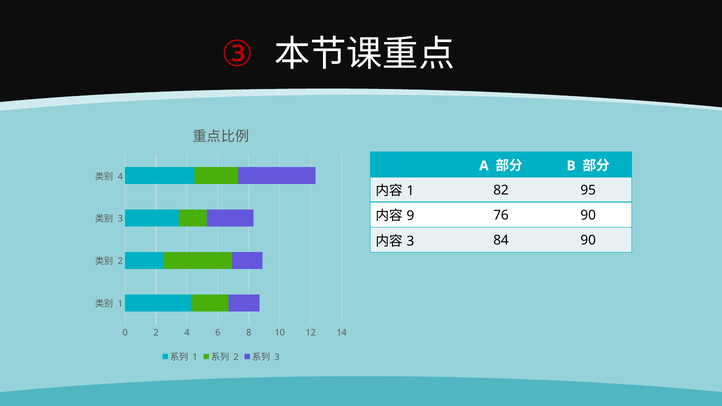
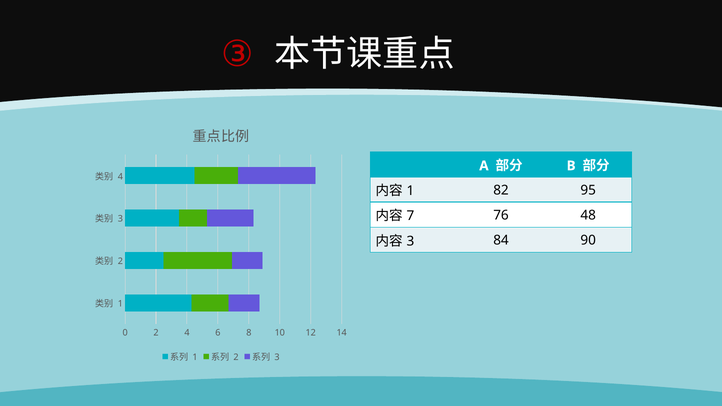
9: 9 -> 7 (410, 216)
76 90: 90 -> 48 (588, 215)
